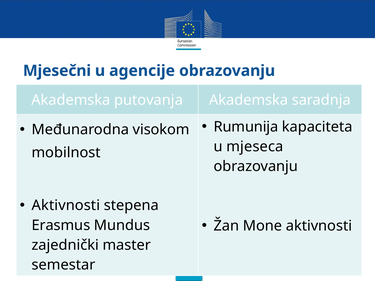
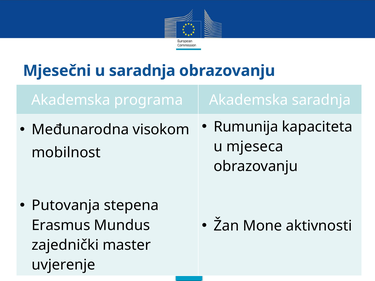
u agencije: agencije -> saradnja (142, 71)
putovanja: putovanja -> programa (149, 100)
Aktivnosti: Aktivnosti -> Putovanja (66, 206)
semestar: semestar -> uvjerenje (64, 265)
